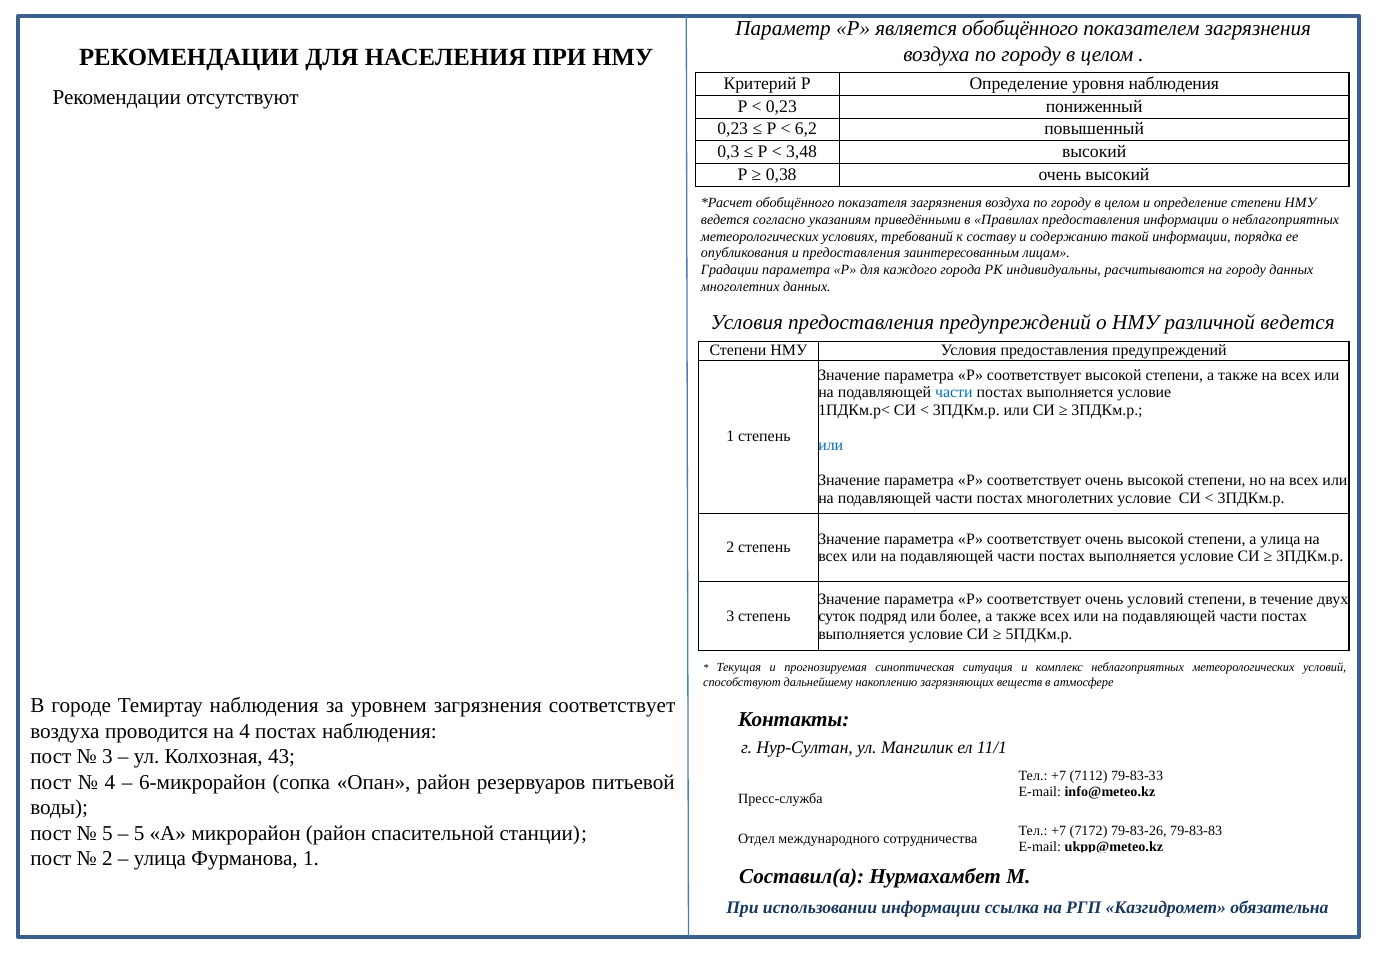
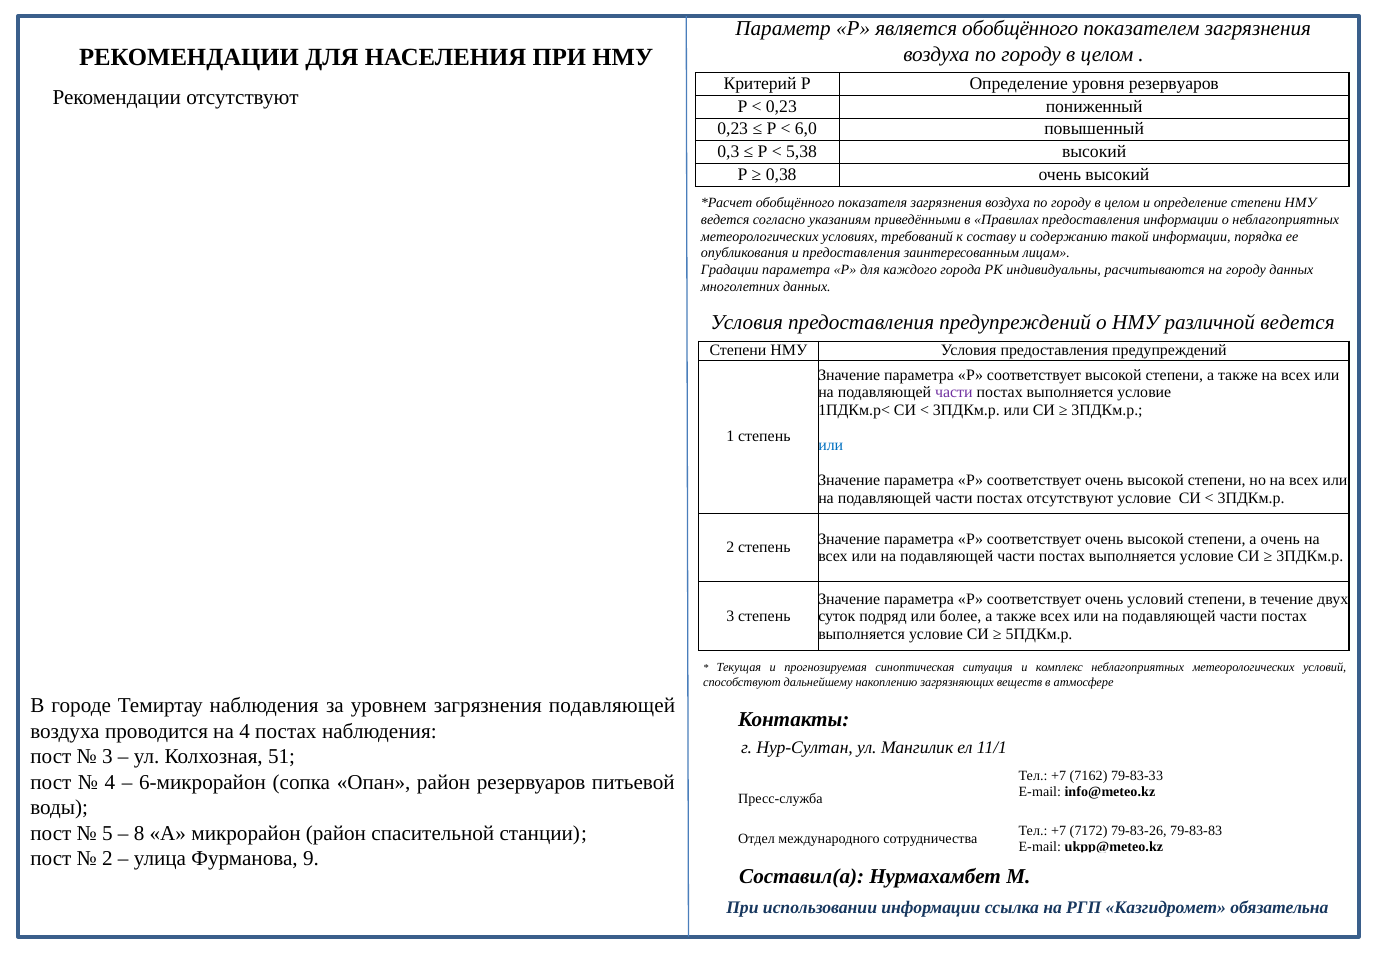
уровня наблюдения: наблюдения -> резервуаров (1174, 84)
6,2: 6,2 -> 6,0 (806, 129)
3,48: 3,48 -> 5,38 (802, 152)
части colour: blue -> purple (954, 393)
постах многолетних: многолетних -> отсутствуют (1070, 498)
а улица: улица -> очень (1280, 539)
загрязнения соответствует: соответствует -> подавляющей (612, 706)
43: 43 -> 51 (282, 757)
7112: 7112 -> 7162 (1089, 776)
5: 5 -> 8 (139, 833)
Фурманова 1: 1 -> 9 (311, 859)
